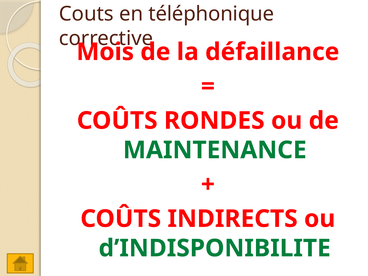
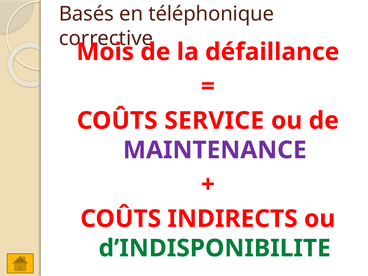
Couts: Couts -> Basés (86, 14)
RONDES: RONDES -> SERVICE (214, 121)
MAINTENANCE colour: green -> purple (215, 150)
